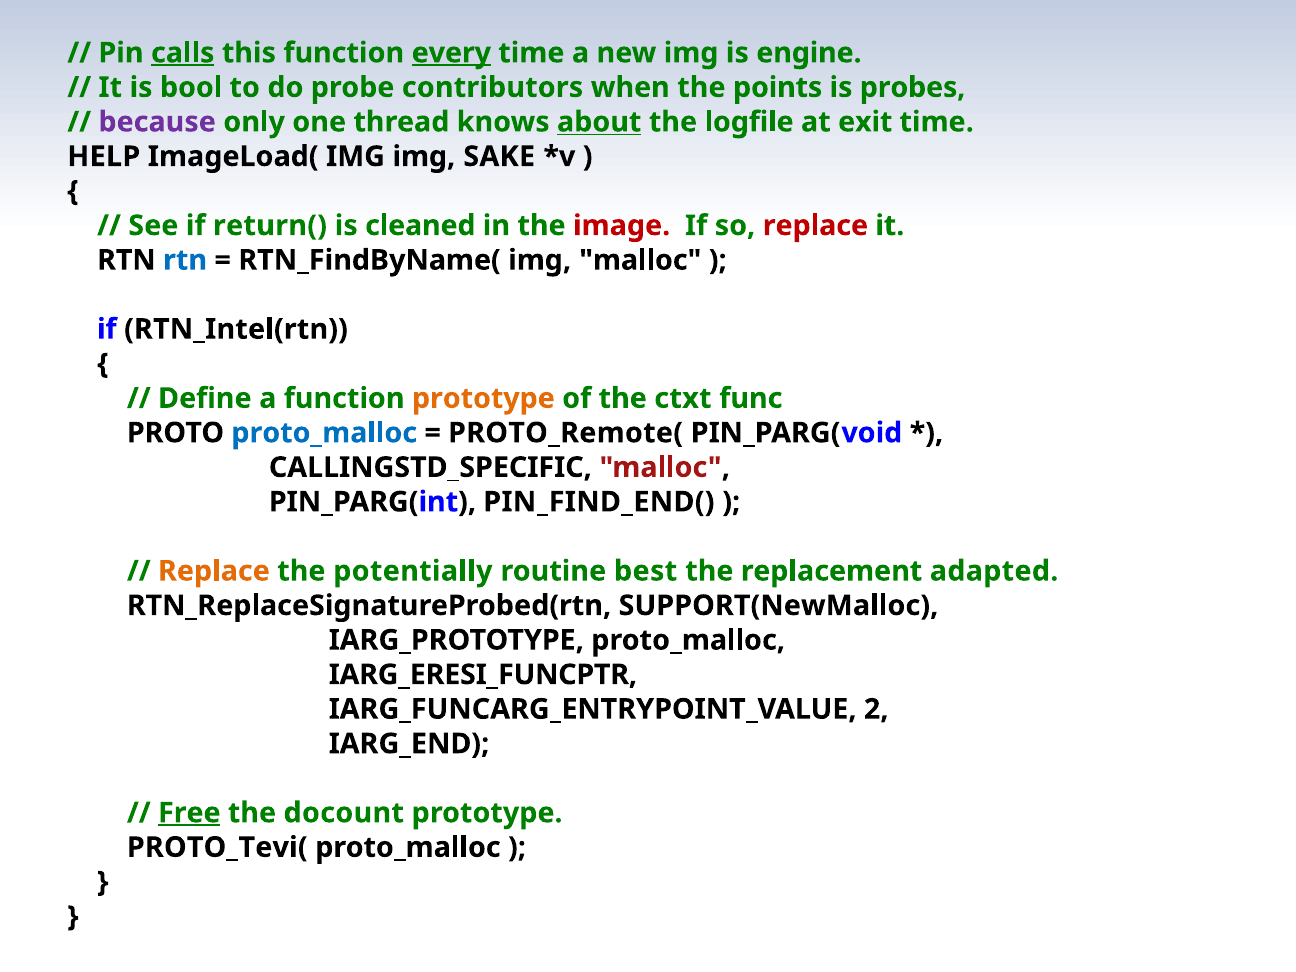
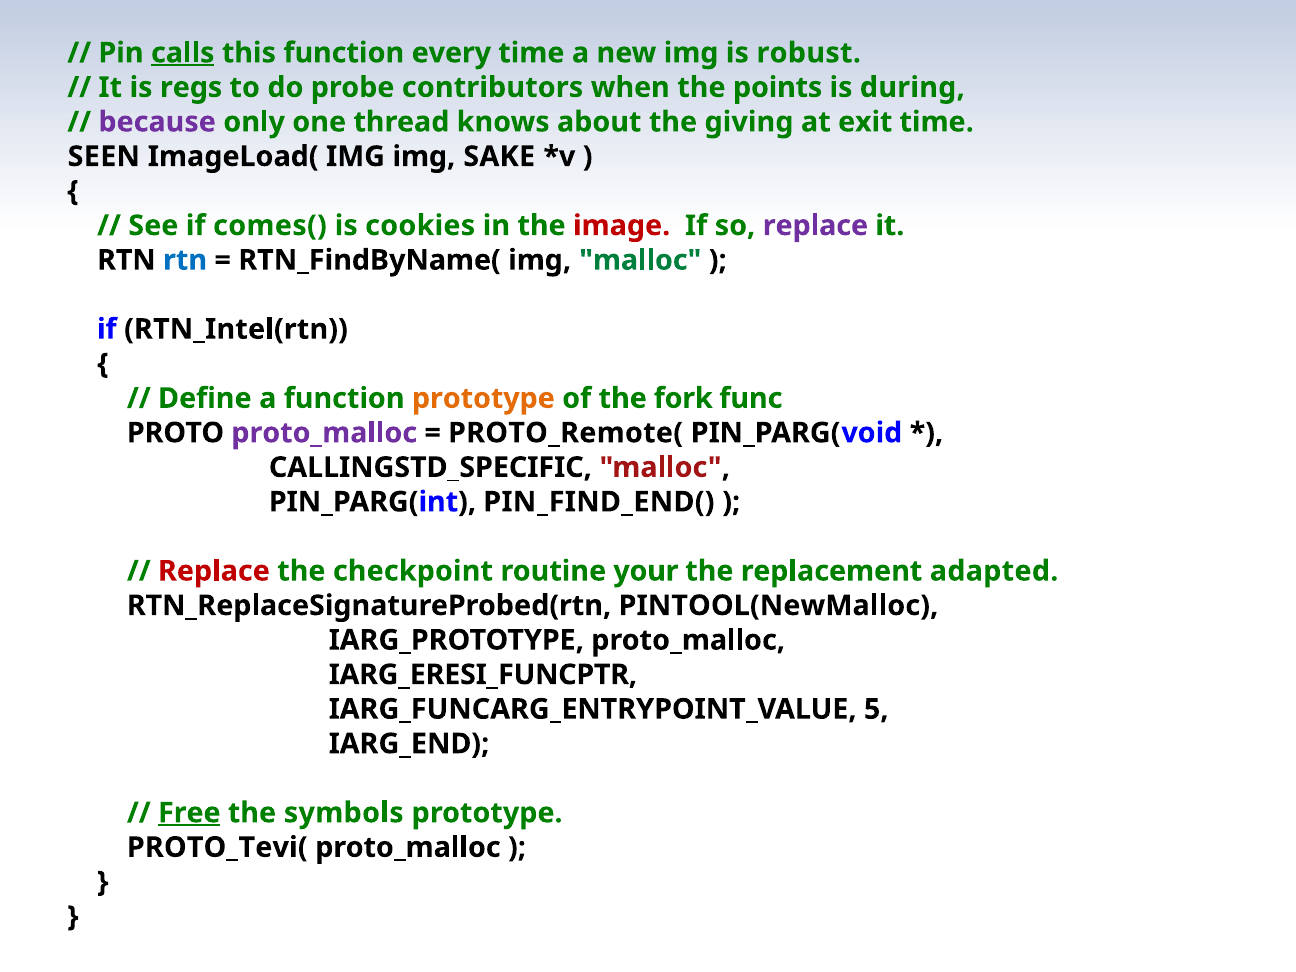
every underline: present -> none (451, 53)
engine: engine -> robust (809, 53)
bool: bool -> regs (191, 87)
probes: probes -> during (912, 87)
about underline: present -> none (599, 122)
logfile: logfile -> giving (749, 122)
HELP: HELP -> SEEN (104, 157)
return(: return( -> comes( (270, 226)
cleaned: cleaned -> cookies (420, 226)
replace colour: red -> purple (815, 226)
malloc colour: black -> green (640, 260)
ctxt: ctxt -> fork (683, 398)
proto_malloc colour: blue -> purple (324, 433)
Replace colour: orange -> red (214, 571)
potentially: potentially -> checkpoint (413, 571)
best: best -> your (646, 571)
SUPPORT(NewMalloc: SUPPORT(NewMalloc -> PINTOOL(NewMalloc (778, 606)
2: 2 -> 5 (876, 709)
docount: docount -> symbols (344, 813)
